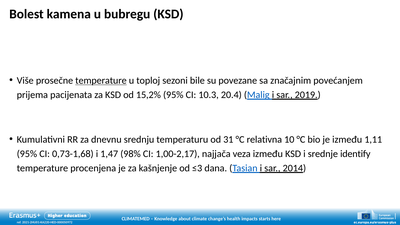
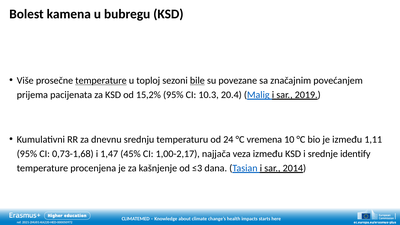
bile underline: none -> present (197, 81)
31: 31 -> 24 (228, 139)
relativna: relativna -> vremena (264, 139)
98%: 98% -> 45% (131, 154)
